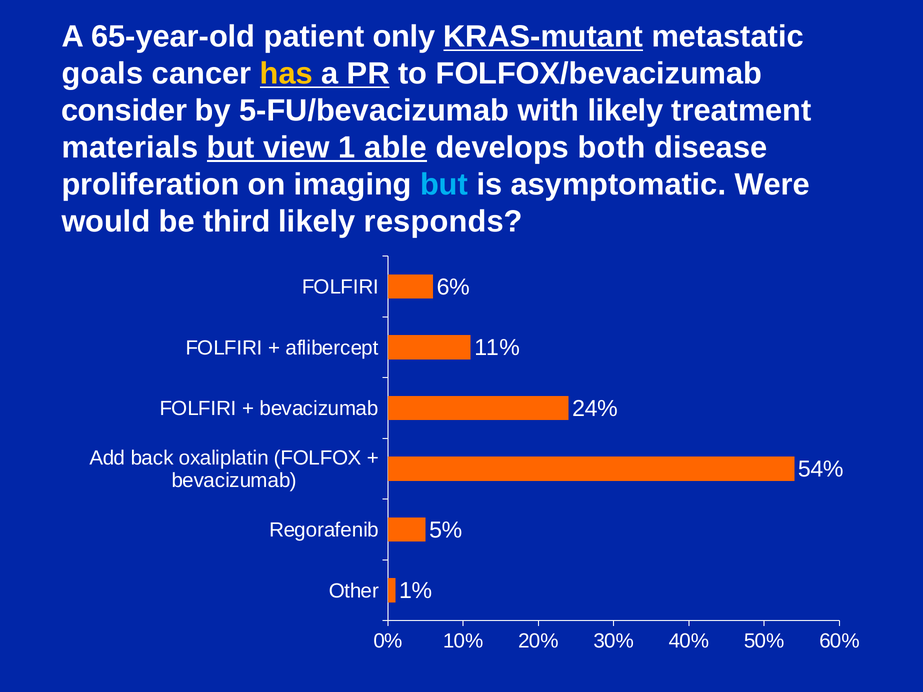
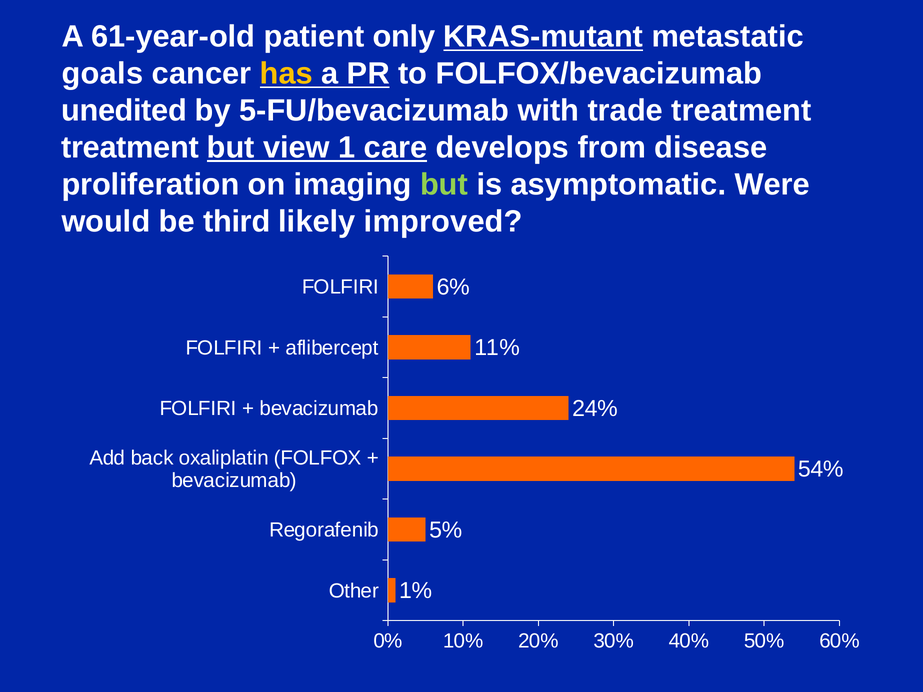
65-year-old: 65-year-old -> 61-year-old (173, 37)
consider: consider -> unedited (124, 111)
with likely: likely -> trade (625, 111)
materials: materials -> treatment (130, 148)
able: able -> care (396, 148)
both: both -> from (612, 148)
but colour: light blue -> light green (444, 185)
responds: responds -> improved (443, 221)
